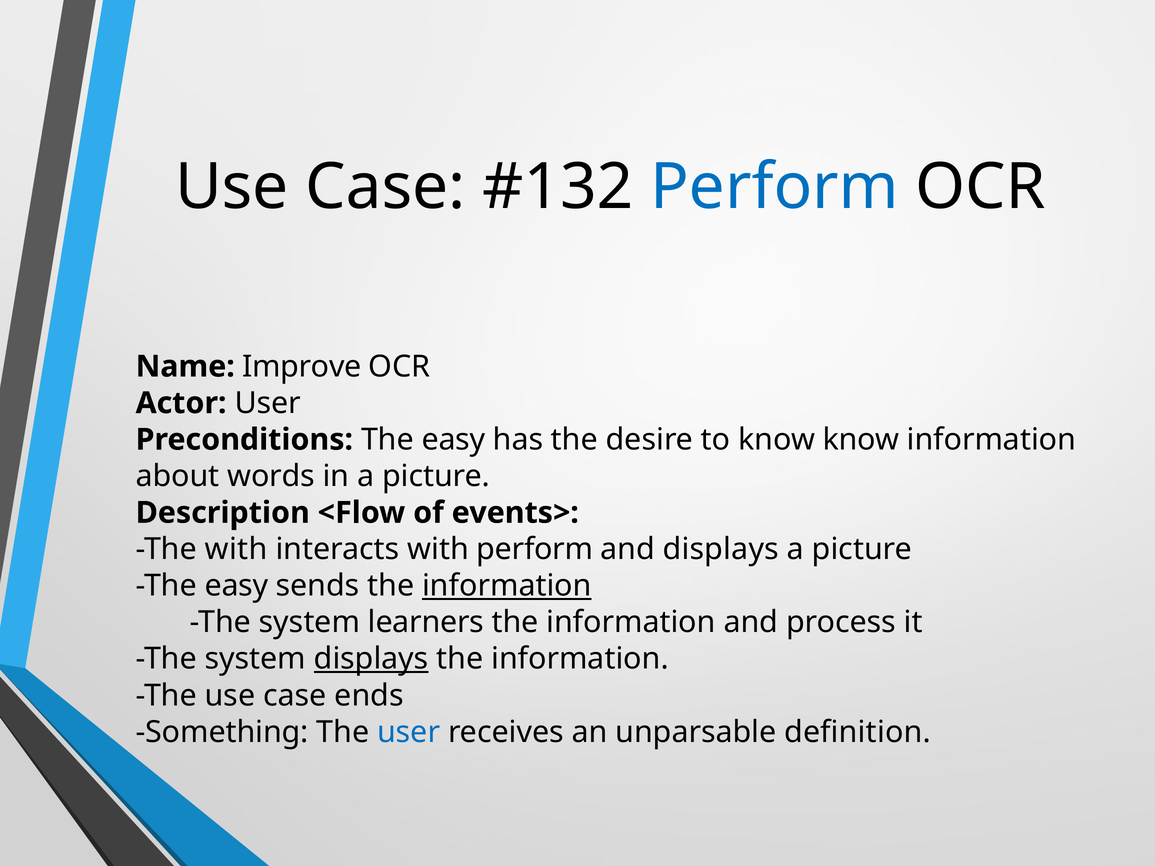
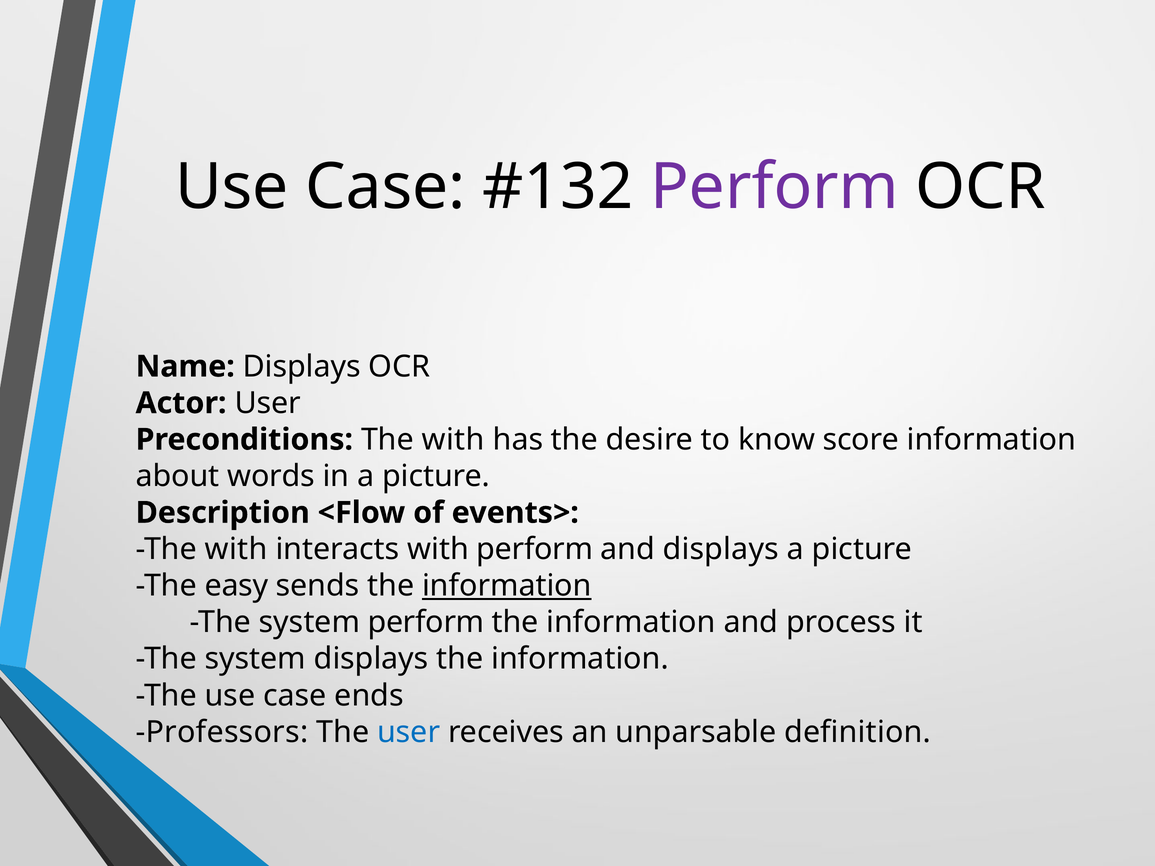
Perform colour: blue -> purple (774, 187)
Name Improve: Improve -> Displays (302, 367)
Preconditions The easy: easy -> with (453, 440)
know know: know -> score (861, 440)
system learners: learners -> perform (426, 623)
displays underline: present -> none (371, 659)
Something: Something -> Professors (222, 732)
